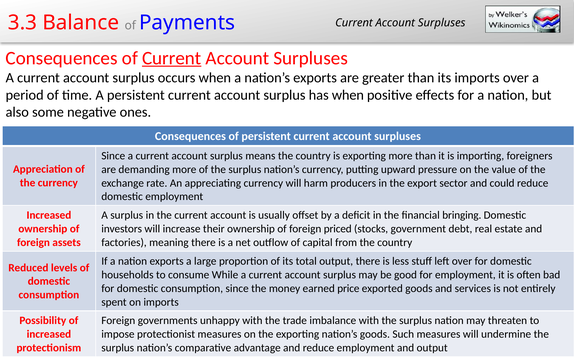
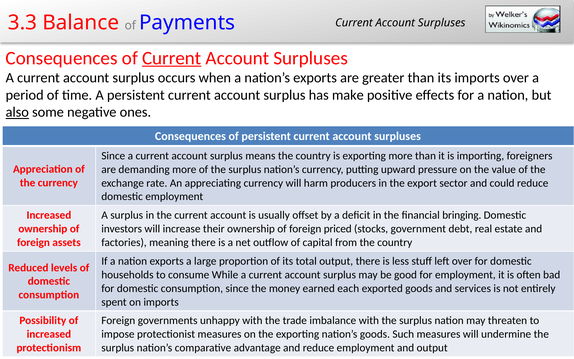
has when: when -> make (348, 95)
also underline: none -> present (17, 112)
price: price -> each (348, 288)
